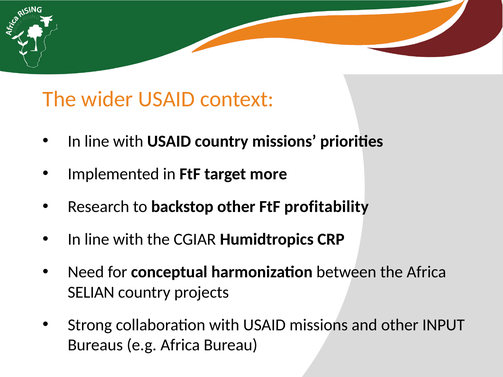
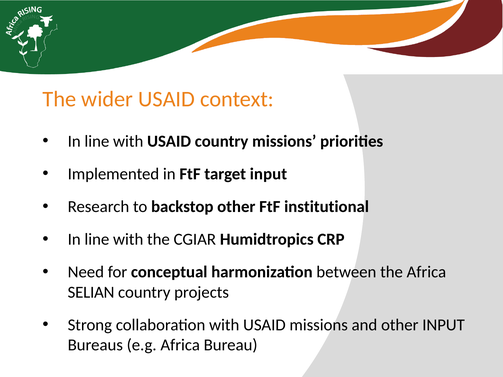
target more: more -> input (268, 174)
profitability: profitability -> institutional (327, 207)
